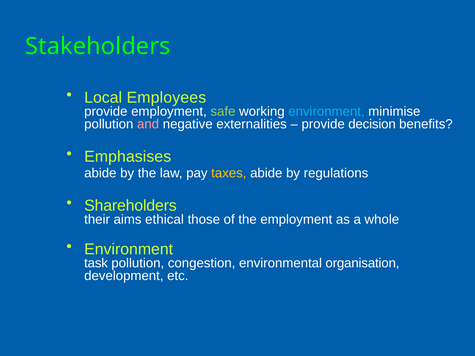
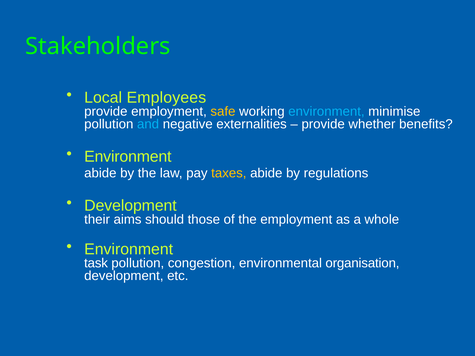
safe colour: light green -> yellow (223, 112)
and colour: pink -> light blue (148, 124)
decision: decision -> whether (372, 124)
Emphasises: Emphasises -> Environment (128, 157)
Shareholders: Shareholders -> Development (130, 206)
ethical: ethical -> should (165, 220)
